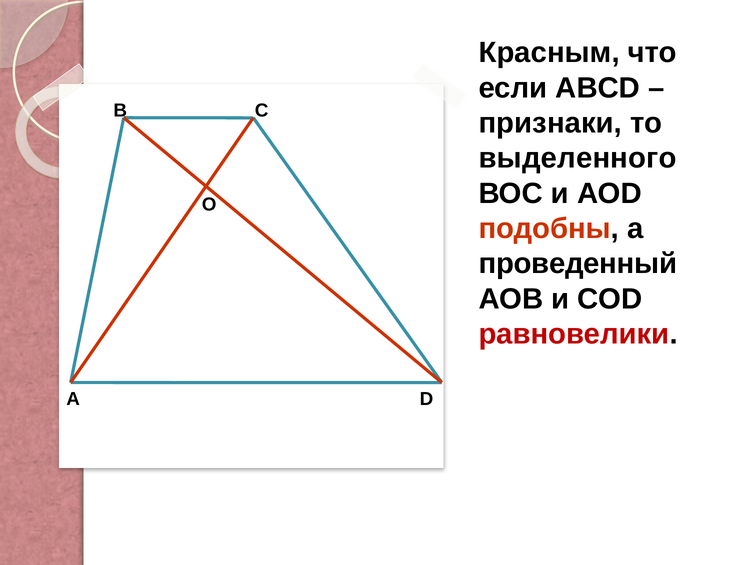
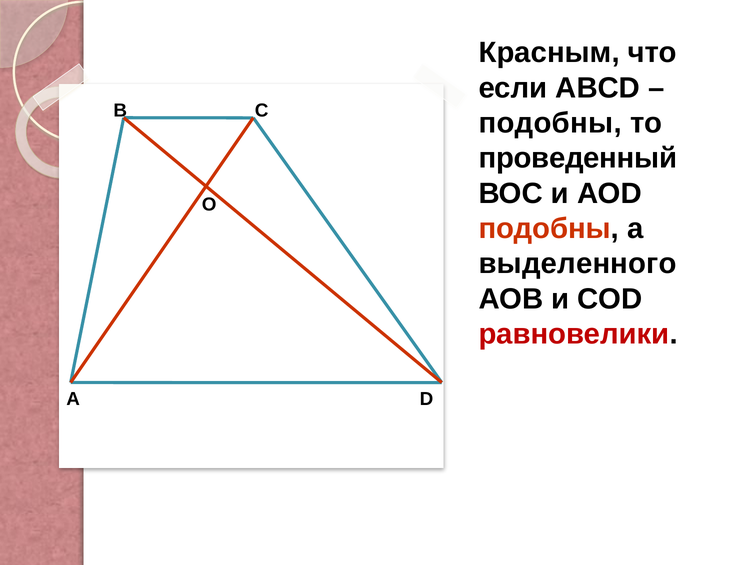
признаки: признаки -> подобны (550, 123)
выделенного: выделенного -> проведенный (578, 158)
проведенный: проведенный -> выделенного (578, 264)
